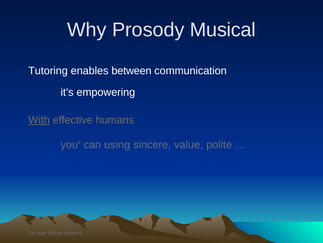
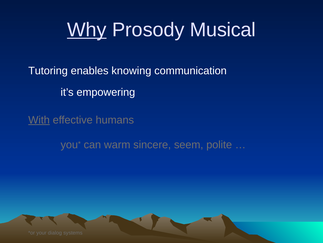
Why underline: none -> present (87, 30)
between: between -> knowing (131, 71)
using: using -> warm (117, 144)
value: value -> seem (189, 144)
